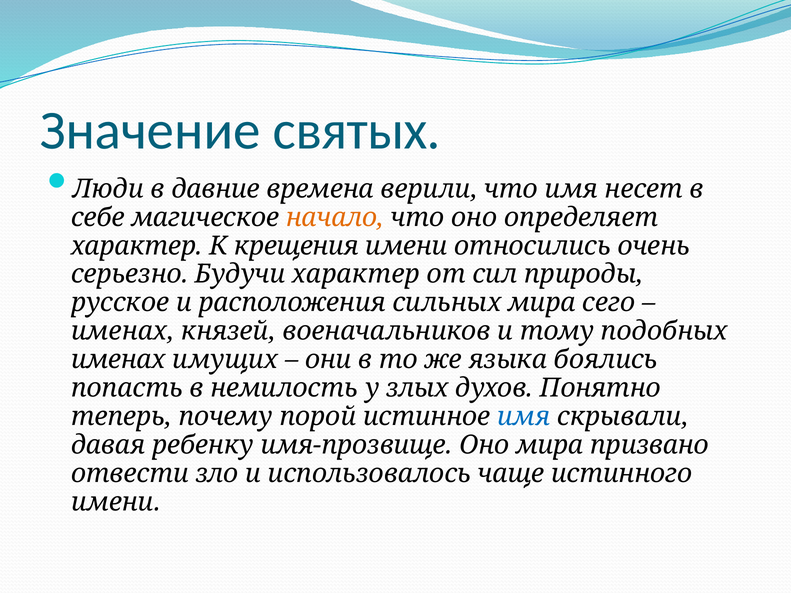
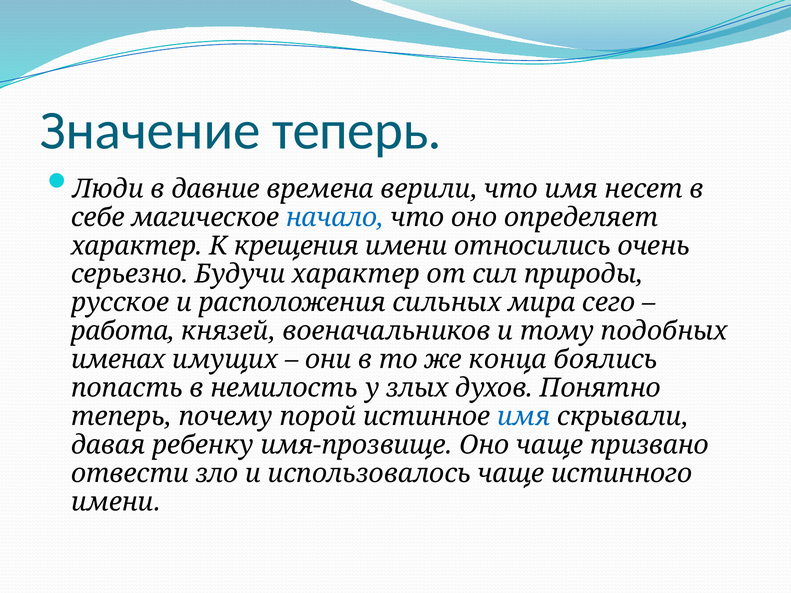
Значение святых: святых -> теперь (357, 131)
начало colour: orange -> blue (335, 217)
именах: именах -> работа (123, 331)
языка: языка -> конца (508, 360)
Оно мира: мира -> чаще (550, 445)
